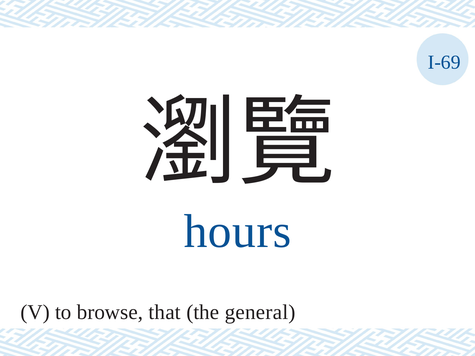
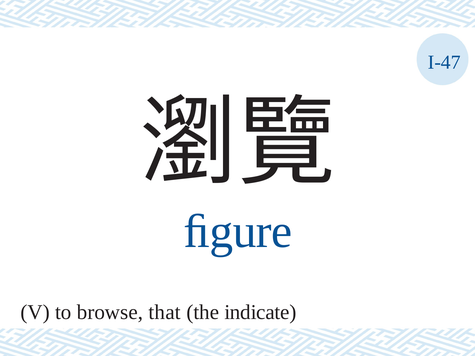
I-69: I-69 -> I-47 (444, 62)
hours: hours -> ﬁgure (238, 232)
general: general -> indicate (260, 313)
